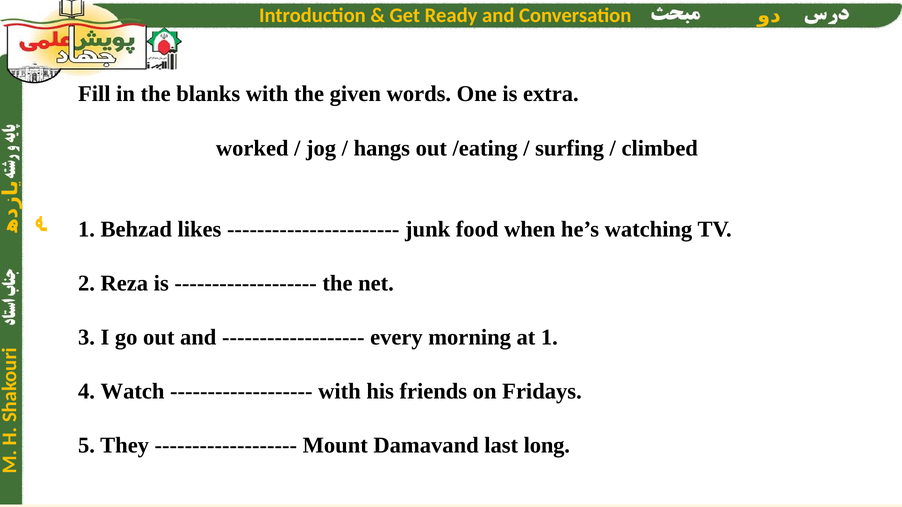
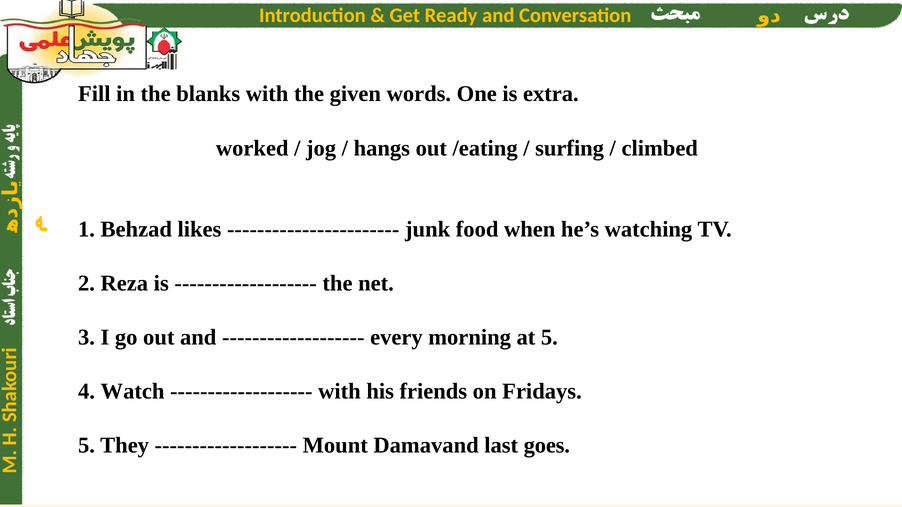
at 1: 1 -> 5 (549, 338)
long: long -> goes (547, 446)
